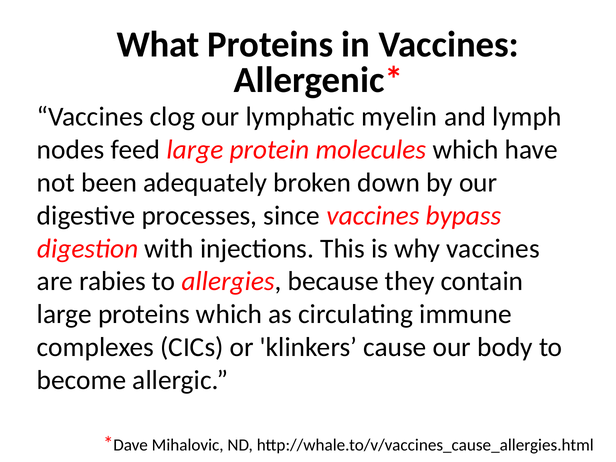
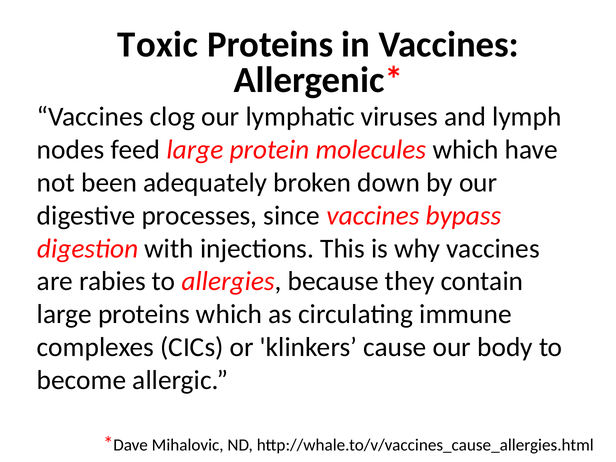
What: What -> Toxic (158, 45)
myelin: myelin -> viruses (399, 117)
